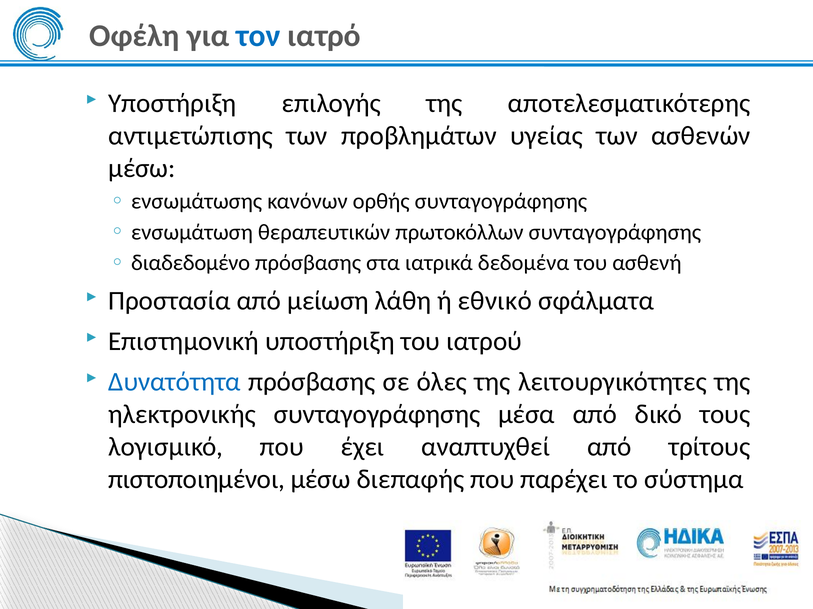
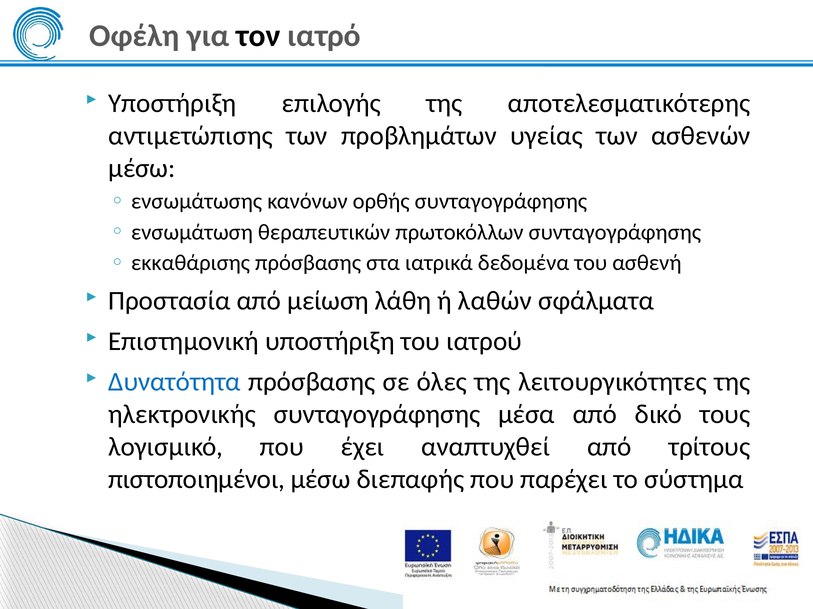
τον colour: blue -> black (258, 36)
διαδεδομένο: διαδεδομένο -> εκκαθάρισης (191, 263)
εθνικό: εθνικό -> λαθών (495, 301)
